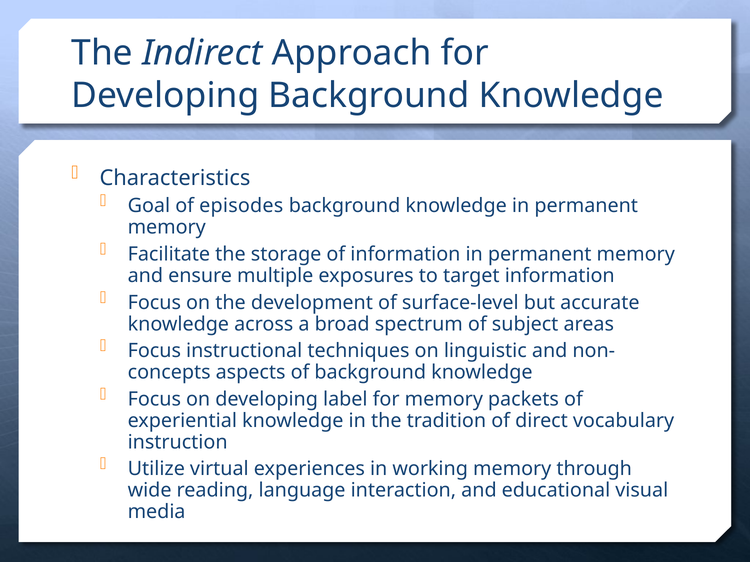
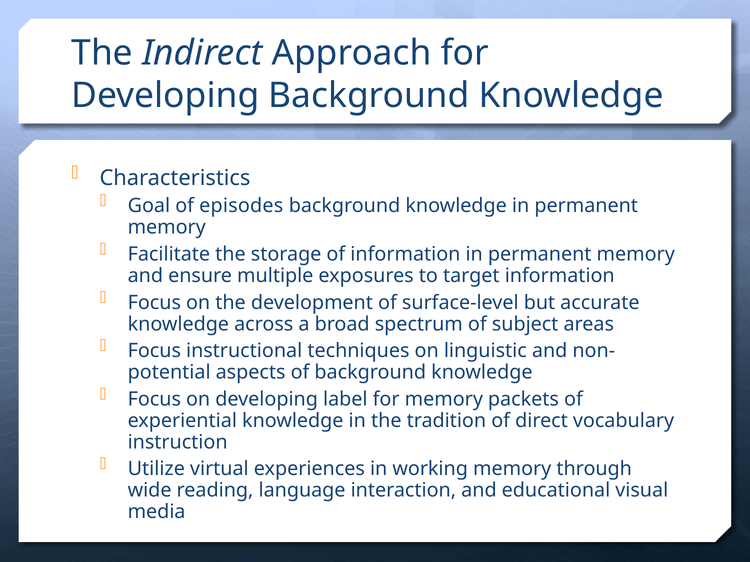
concepts: concepts -> potential (169, 373)
